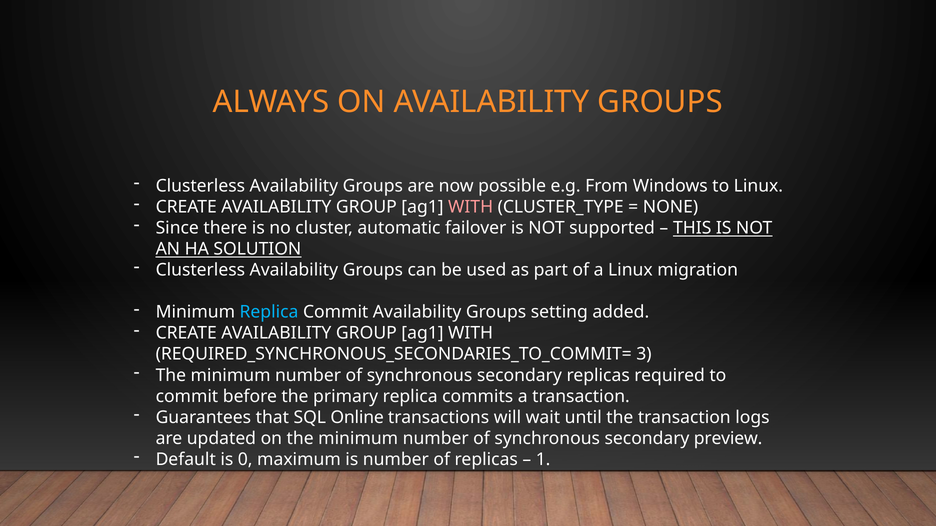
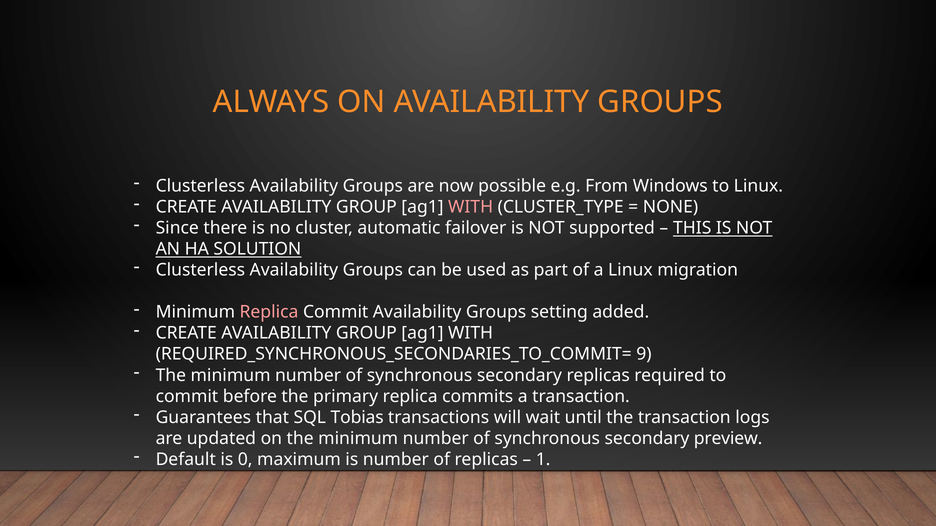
Replica colour: light blue -> pink (269, 312)
3: 3 -> 9 (644, 355)
Online: Online -> Tobias (357, 418)
